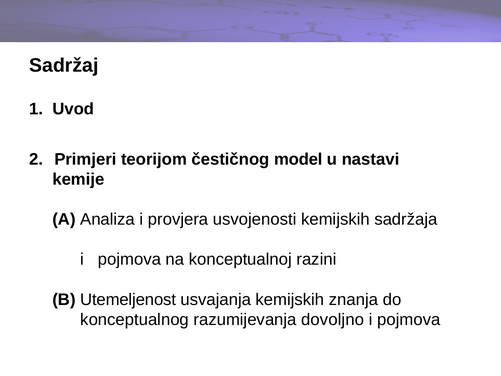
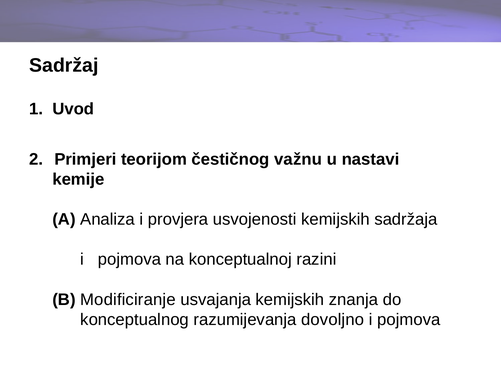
model: model -> važnu (298, 159)
Utemeljenost: Utemeljenost -> Modificiranje (128, 299)
